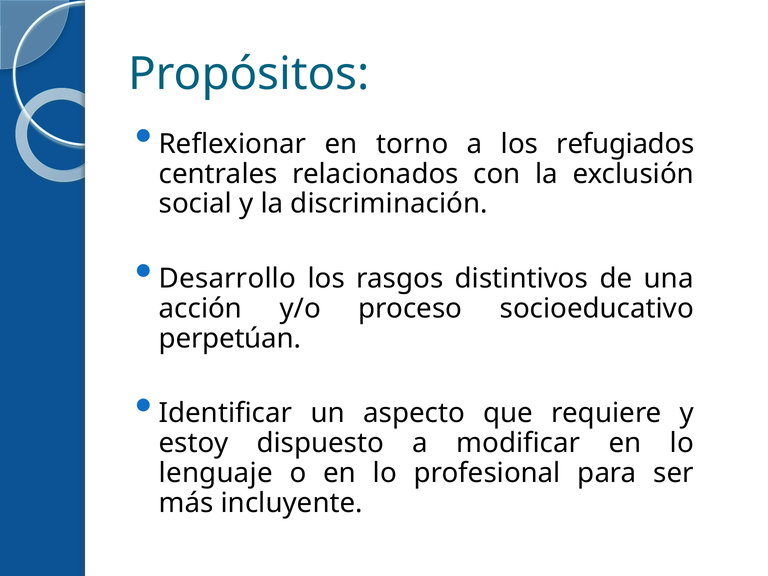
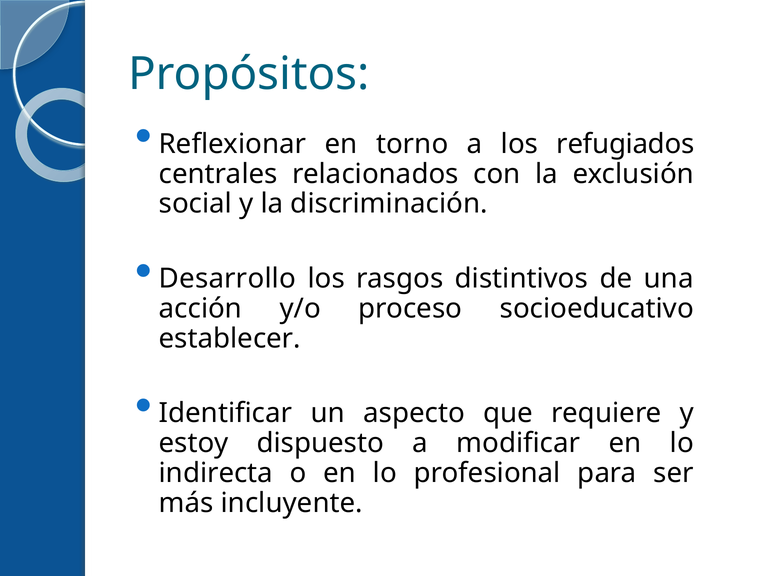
perpetúan: perpetúan -> establecer (230, 338)
lenguaje: lenguaje -> indirecta (216, 473)
